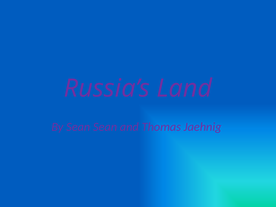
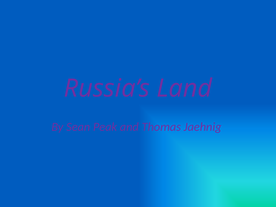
Sean Sean: Sean -> Peak (105, 127)
